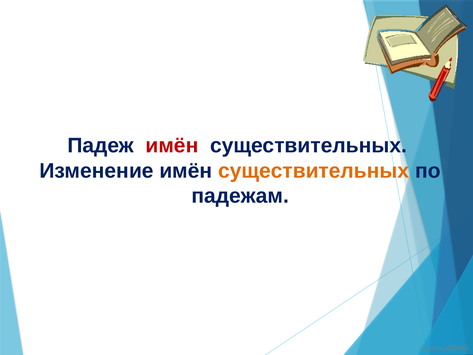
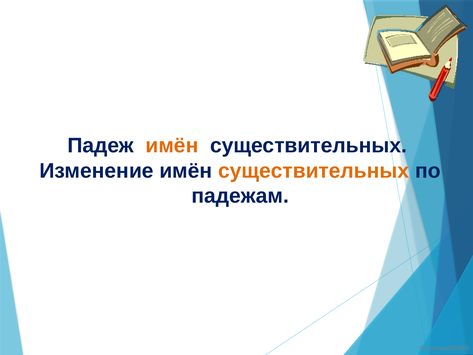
имён colour: red -> orange (172, 145)
